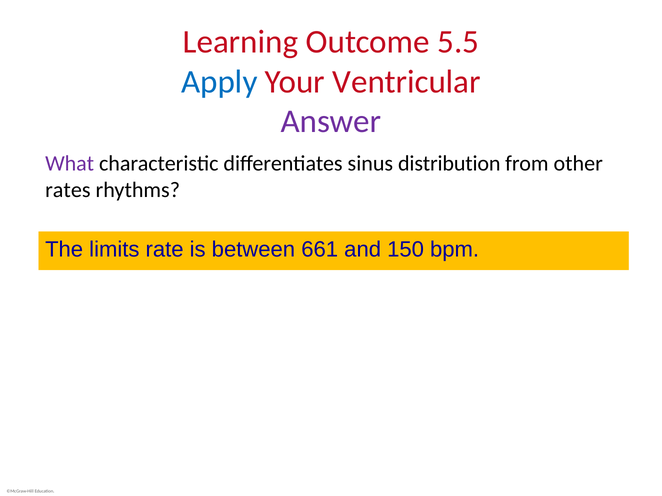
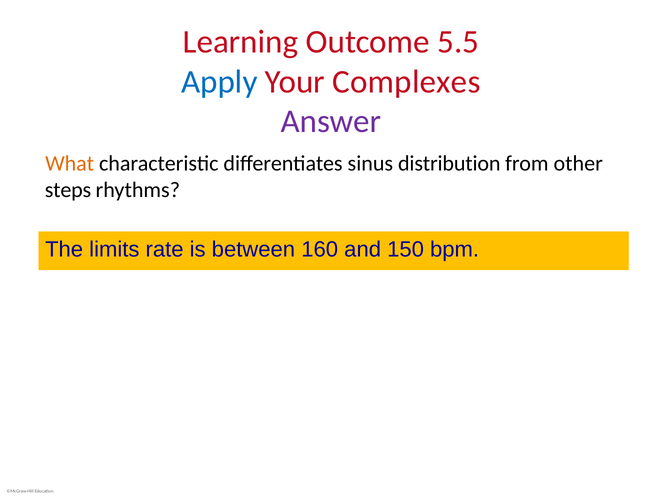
Ventricular: Ventricular -> Complexes (406, 82)
What colour: purple -> orange (70, 164)
rates: rates -> steps (68, 190)
661: 661 -> 160 (320, 250)
